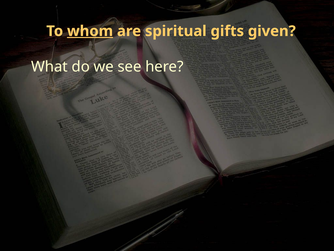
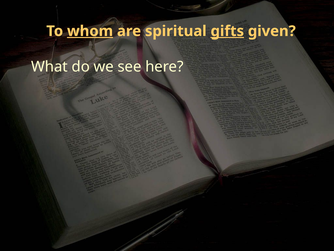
gifts underline: none -> present (227, 31)
